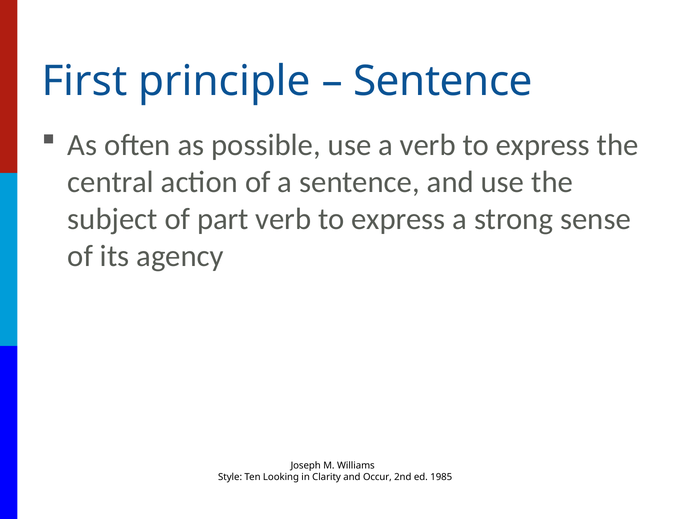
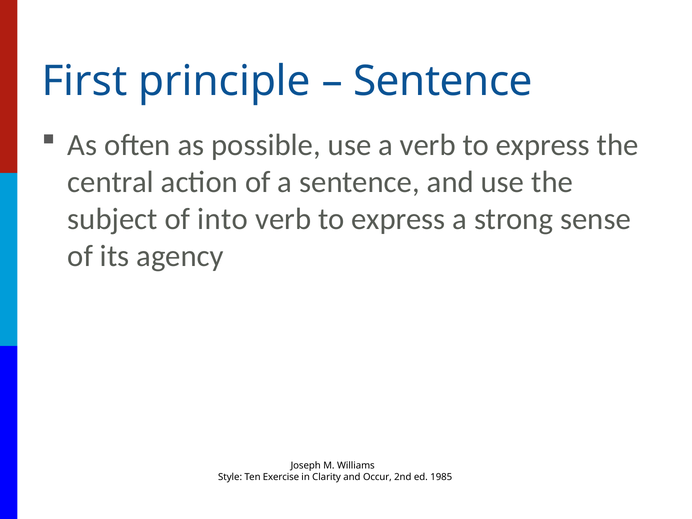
part: part -> into (223, 219)
Looking: Looking -> Exercise (281, 477)
